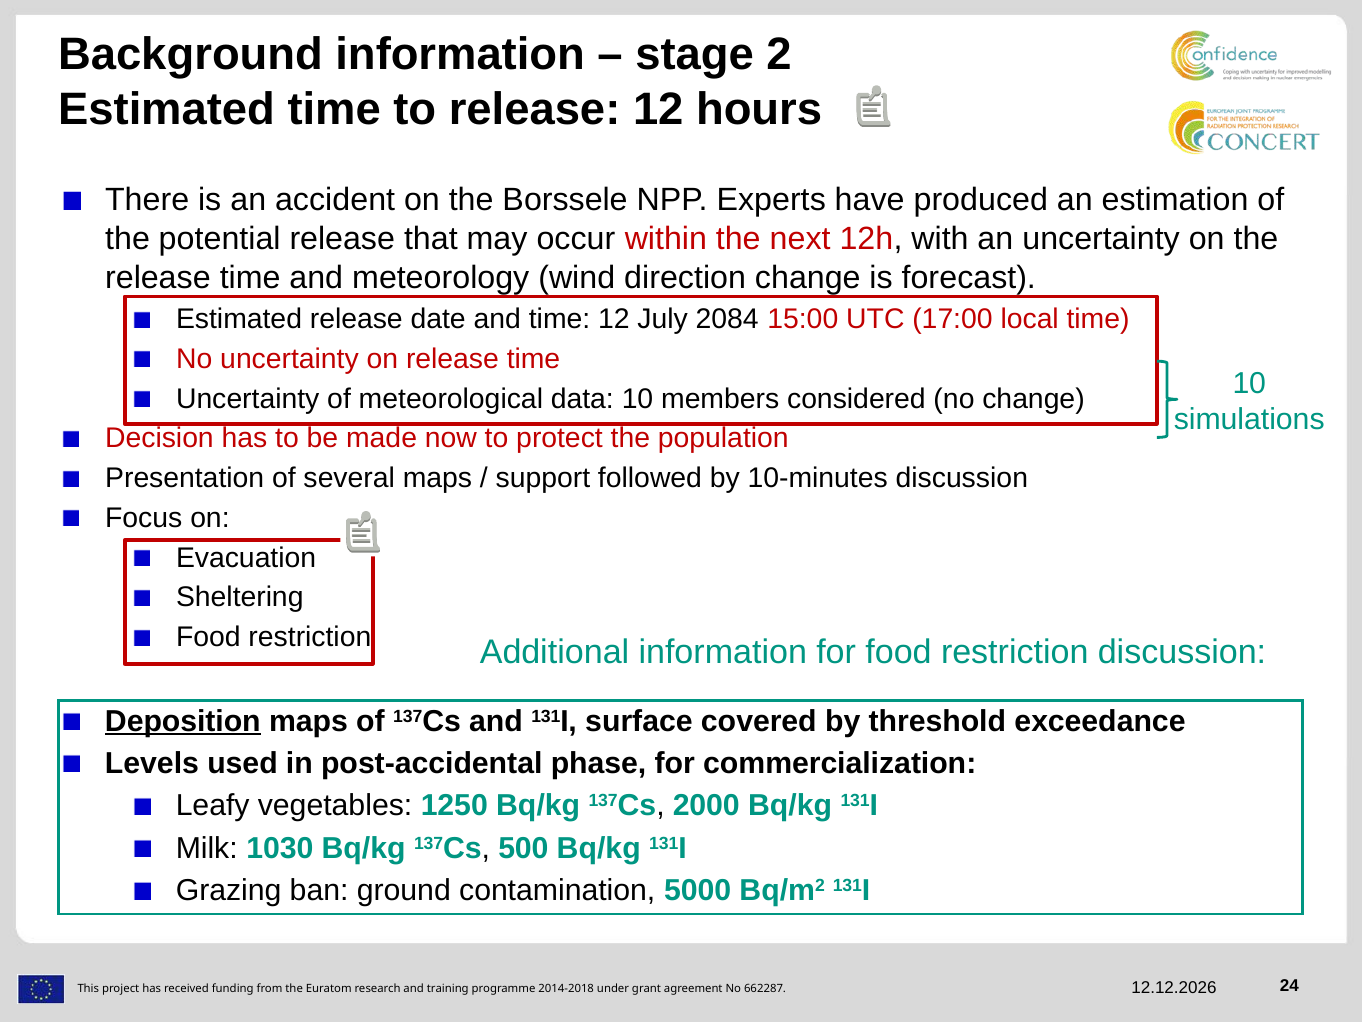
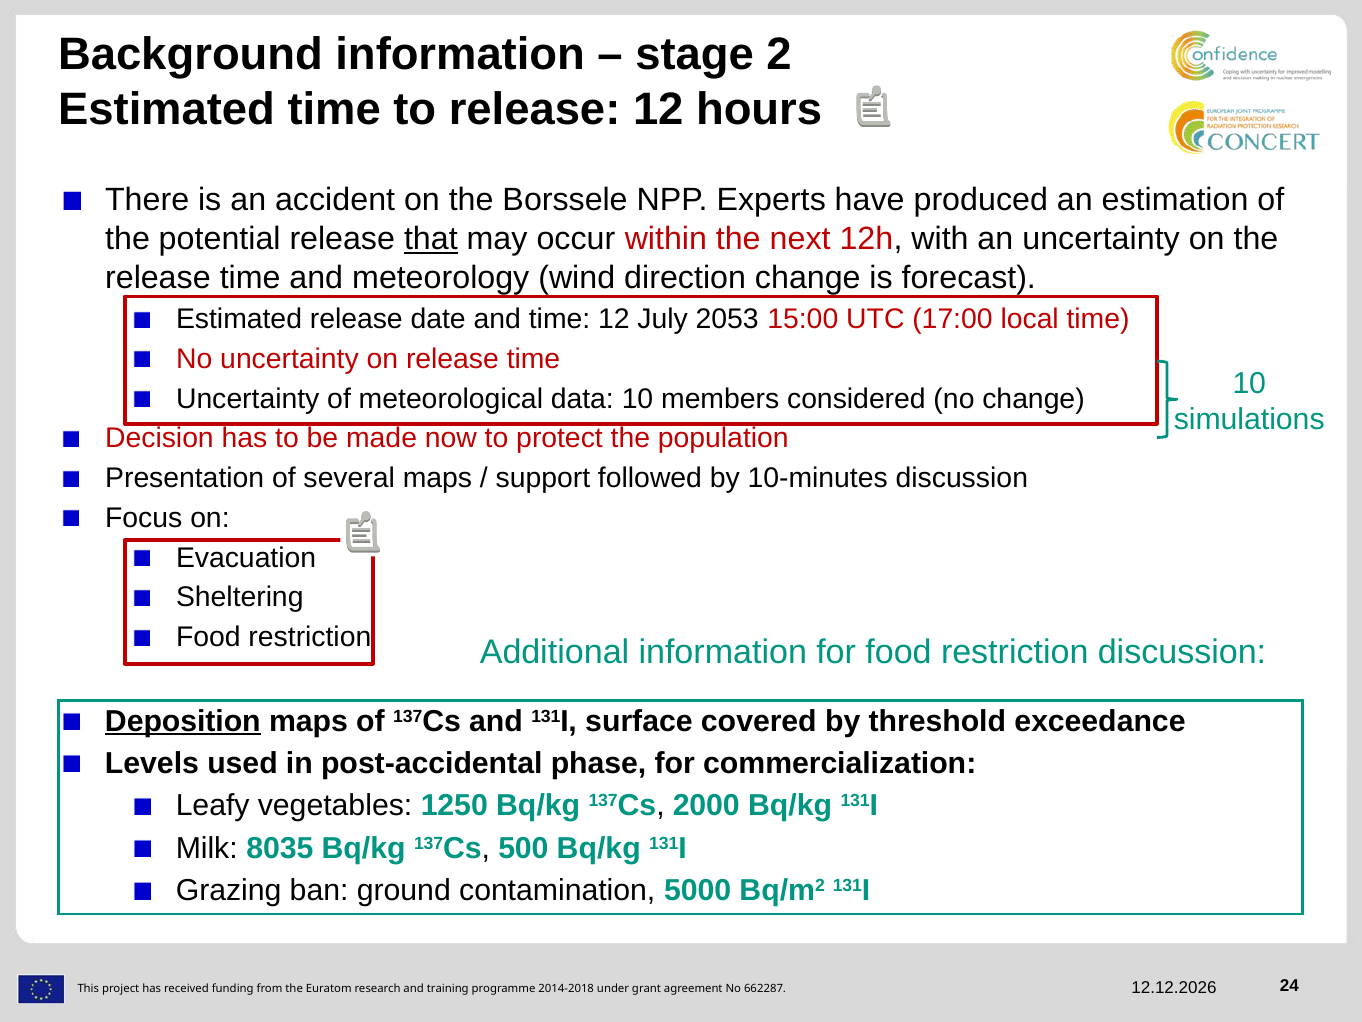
that underline: none -> present (431, 239)
2084: 2084 -> 2053 (727, 319)
1030: 1030 -> 8035 (280, 848)
